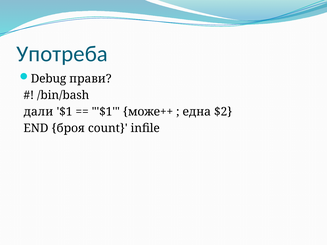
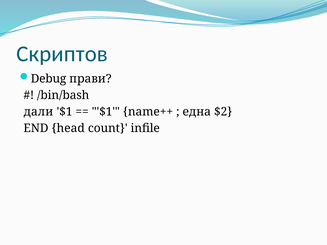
Употреба: Употреба -> Скриптов (62, 54)
може++: може++ -> name++ (148, 112)
броя: броя -> head (68, 128)
